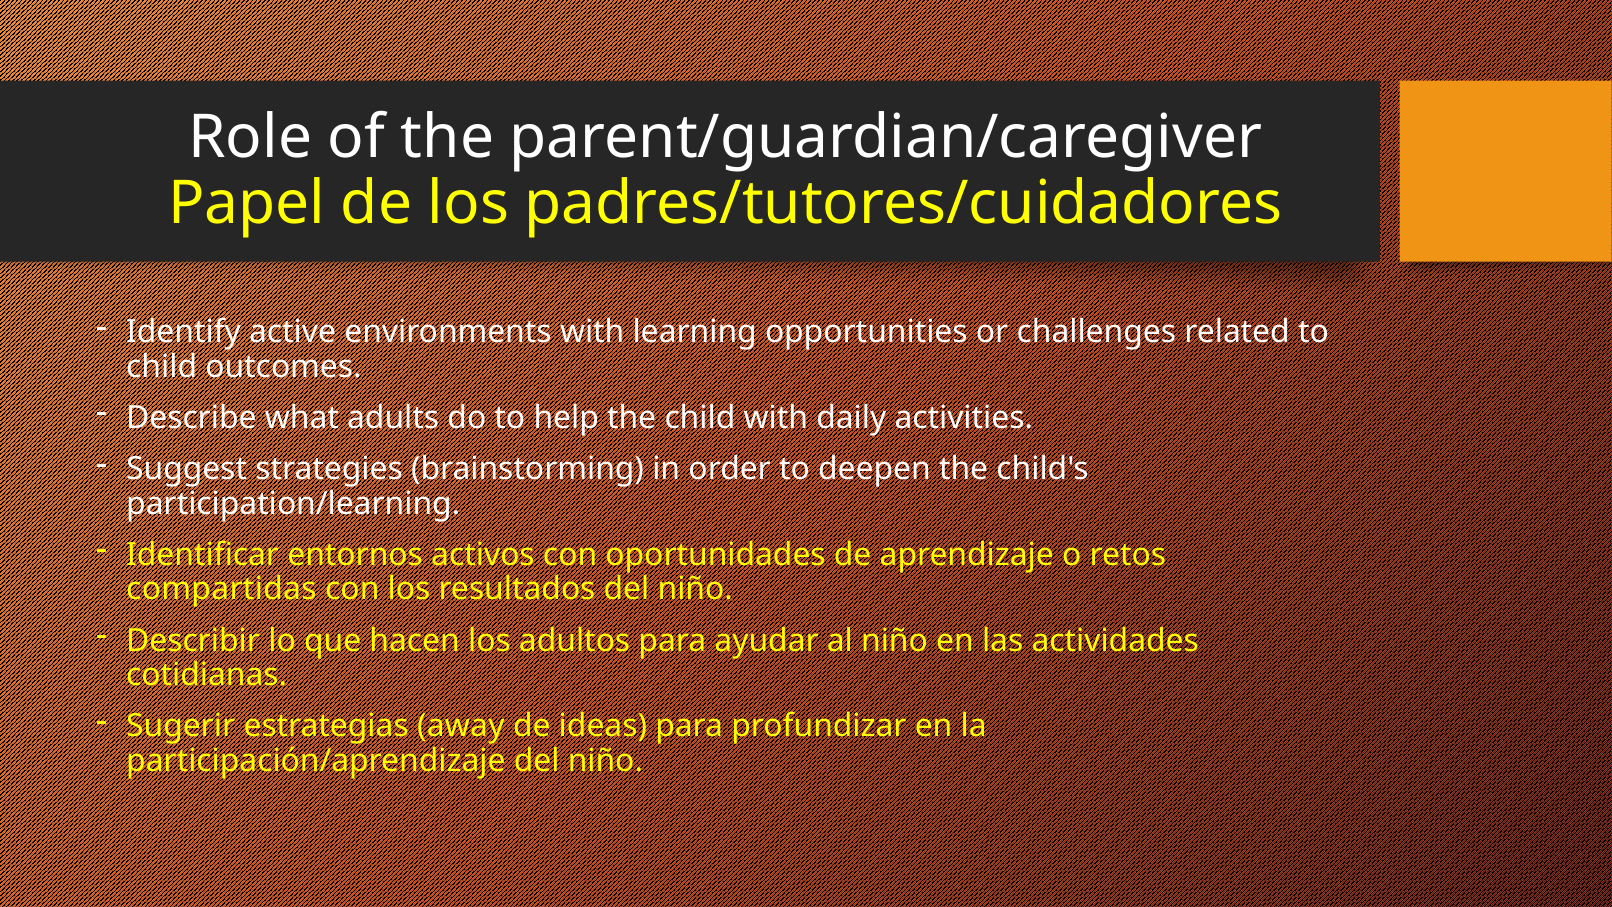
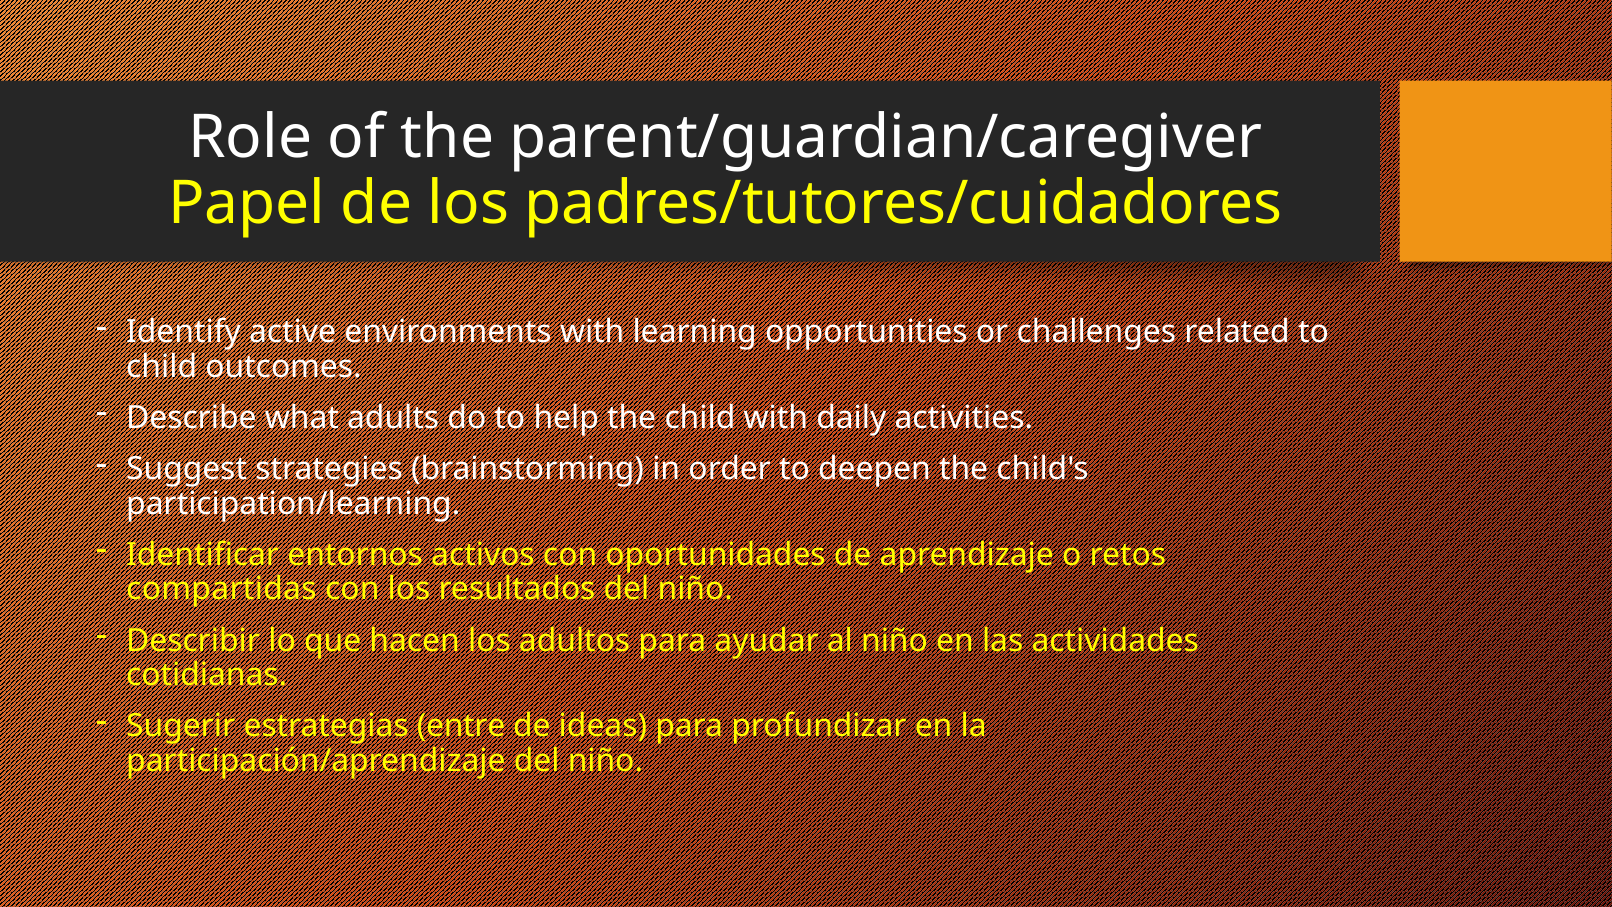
away: away -> entre (461, 726)
